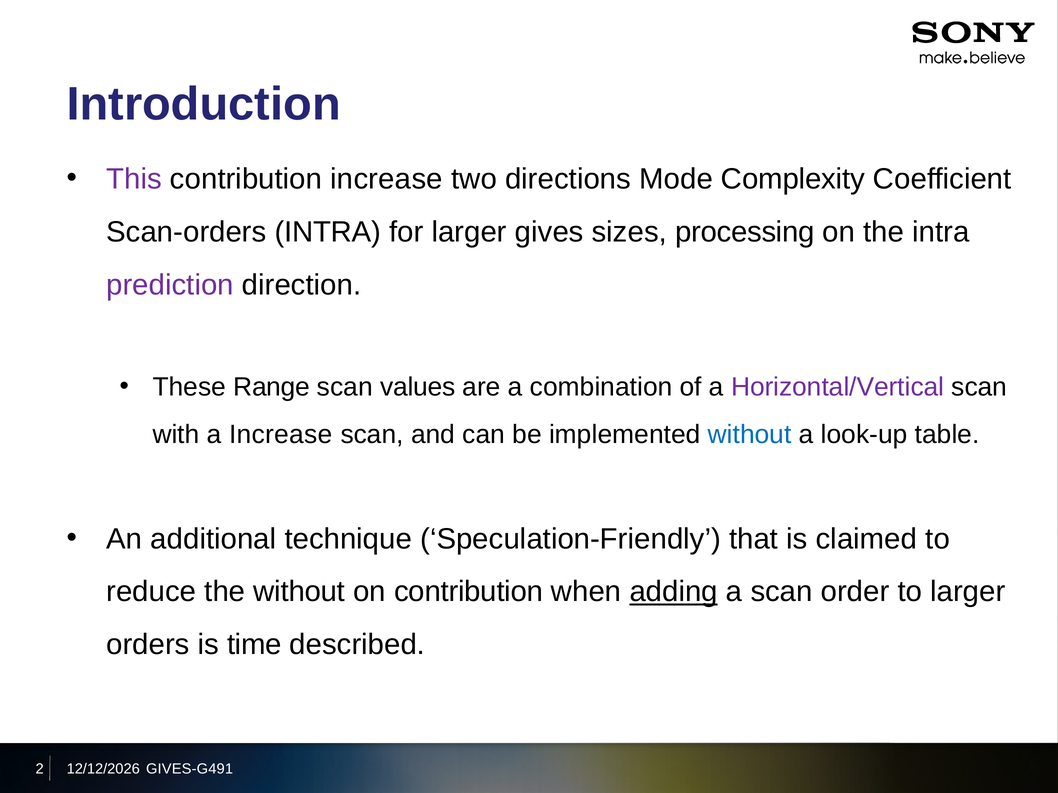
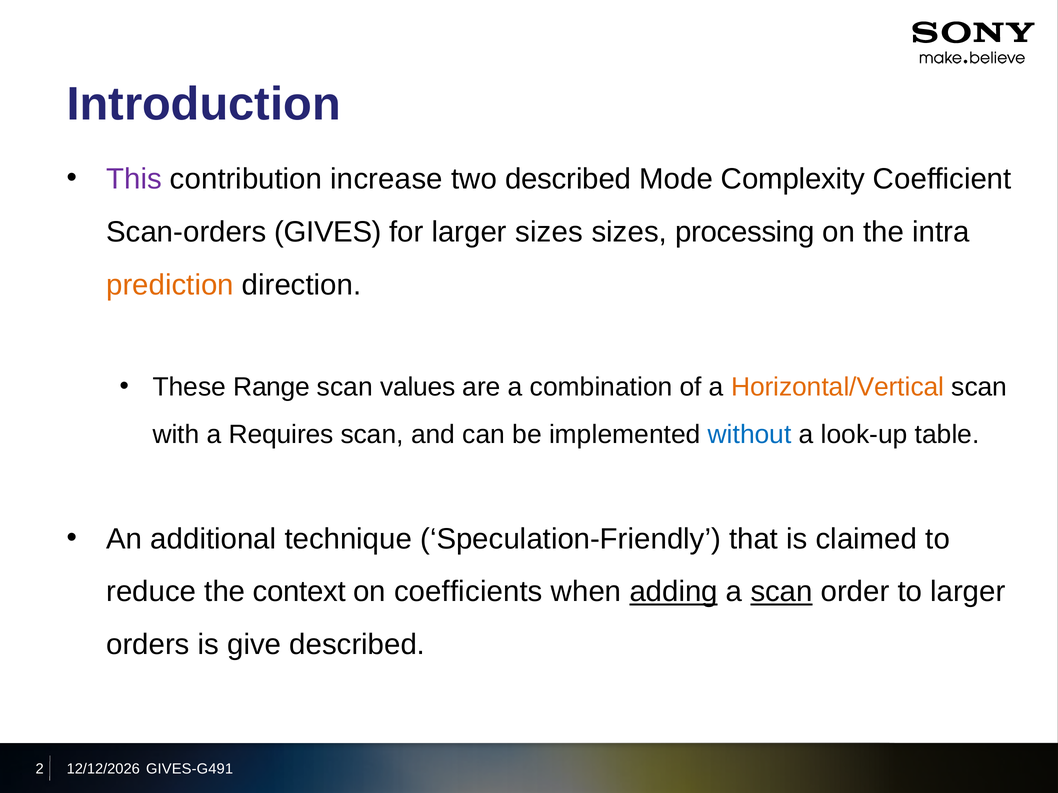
two directions: directions -> described (568, 179)
Scan-orders INTRA: INTRA -> GIVES (328, 232)
larger gives: gives -> sizes (549, 232)
prediction colour: purple -> orange (170, 285)
Horizontal/Vertical colour: purple -> orange (838, 387)
a Increase: Increase -> Requires (281, 435)
the without: without -> context (299, 592)
on contribution: contribution -> coefficients (468, 592)
scan underline: none -> present (782, 592)
time: time -> give (254, 645)
